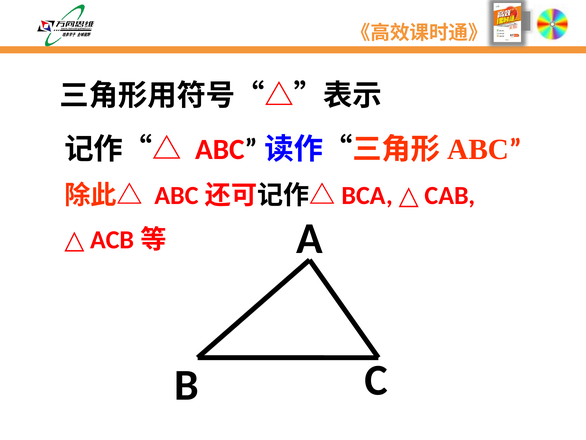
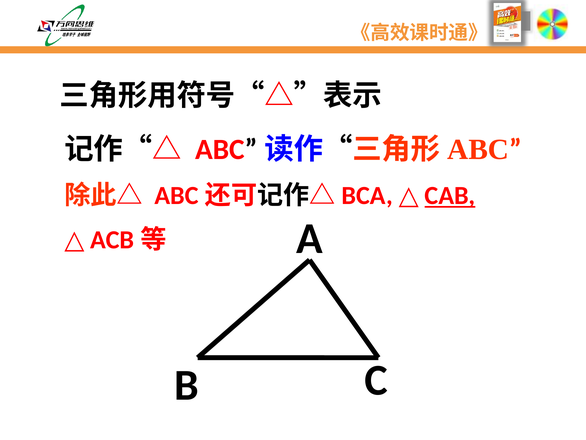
CAB underline: none -> present (450, 195)
